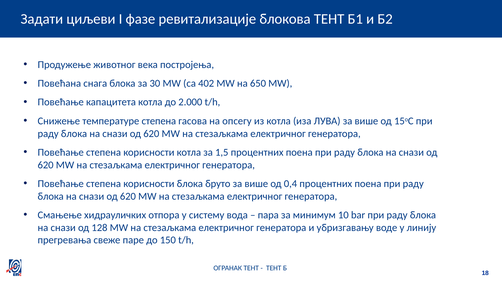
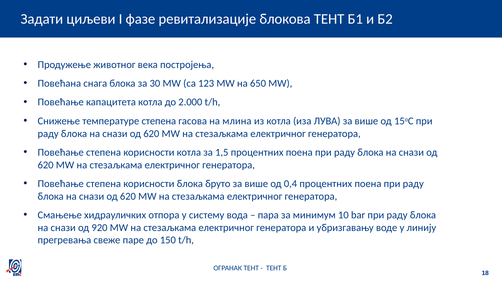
402: 402 -> 123 (206, 83)
опсегу: опсегу -> млина (237, 121)
128: 128 -> 920 (99, 228)
